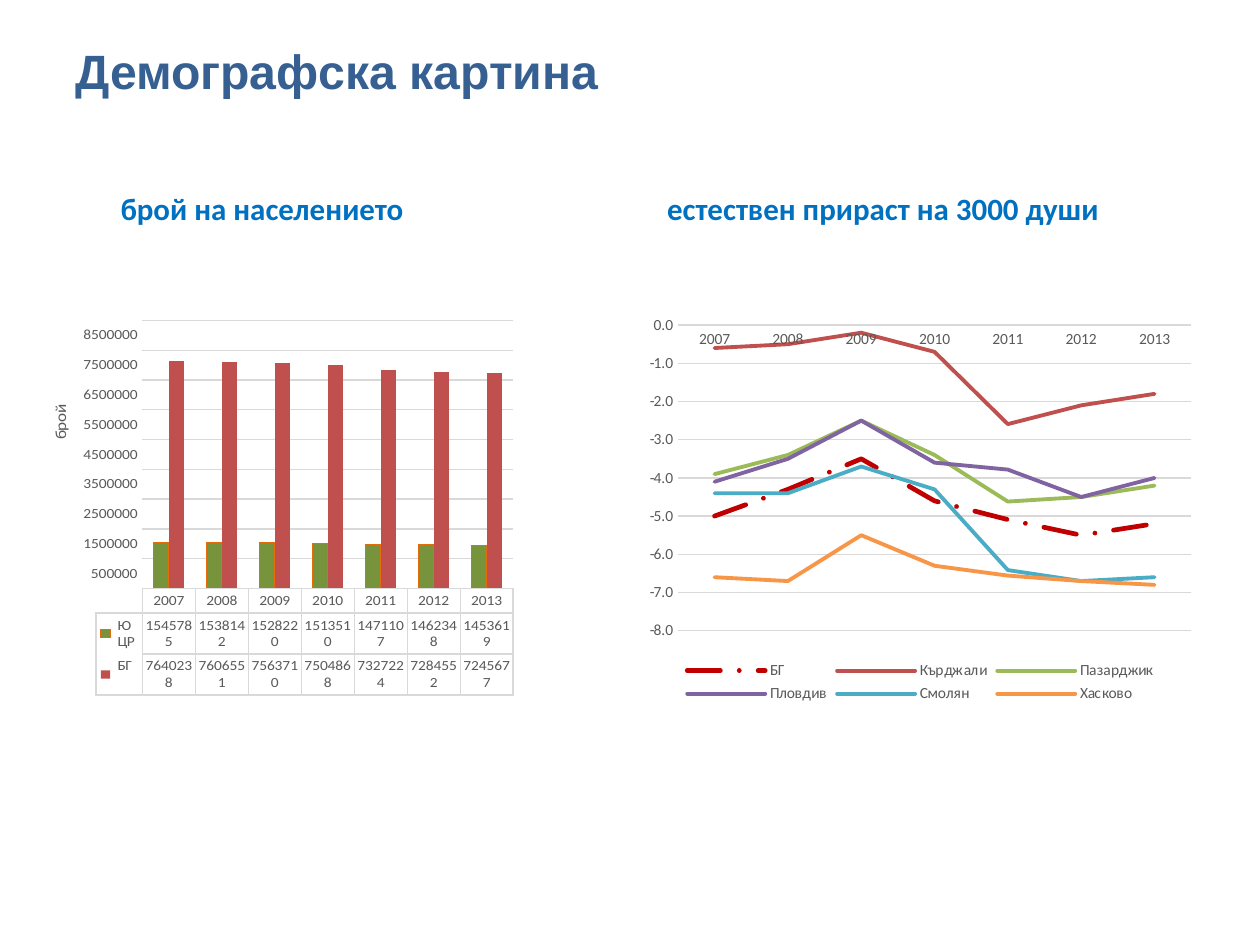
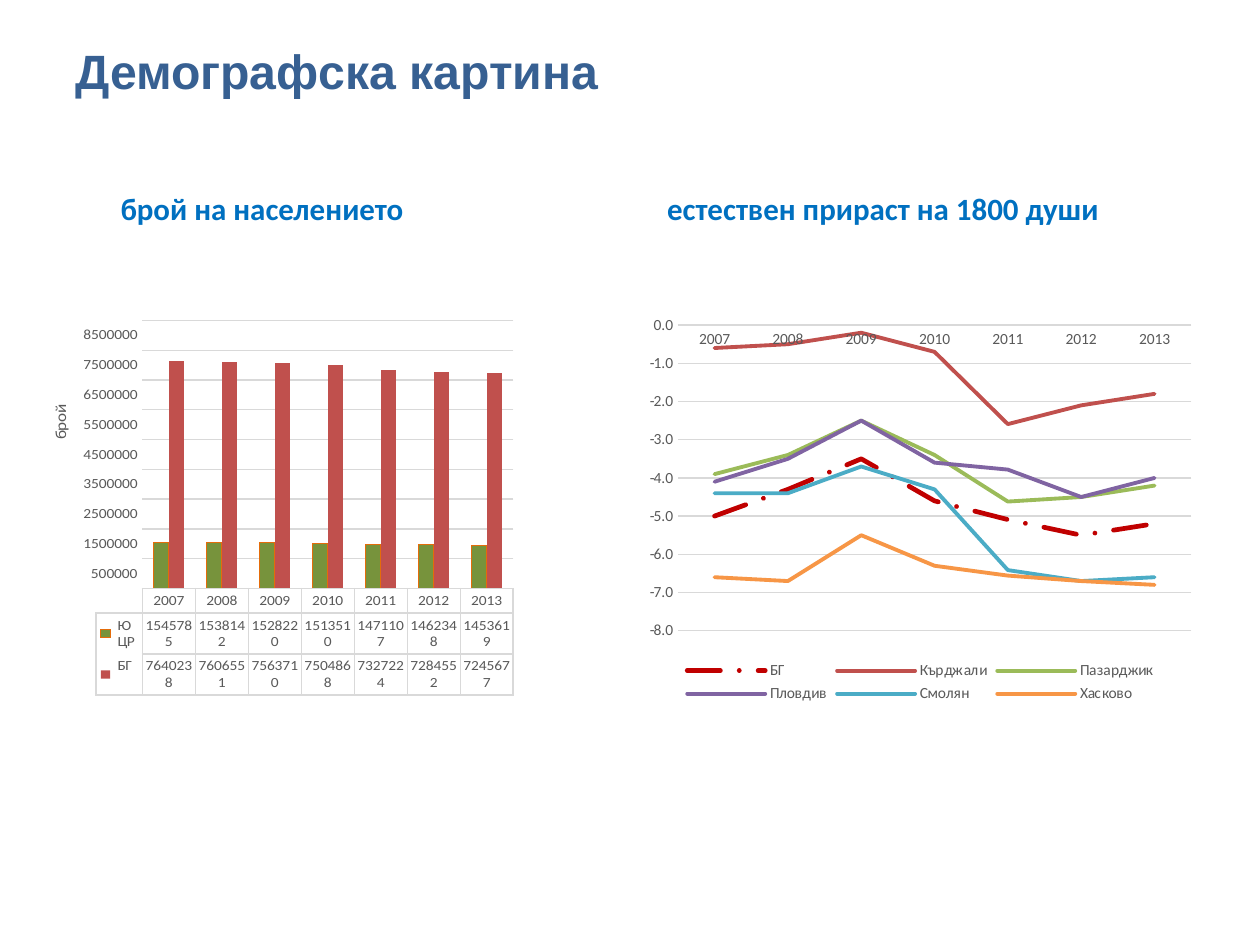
3000: 3000 -> 1800 (987, 210)
